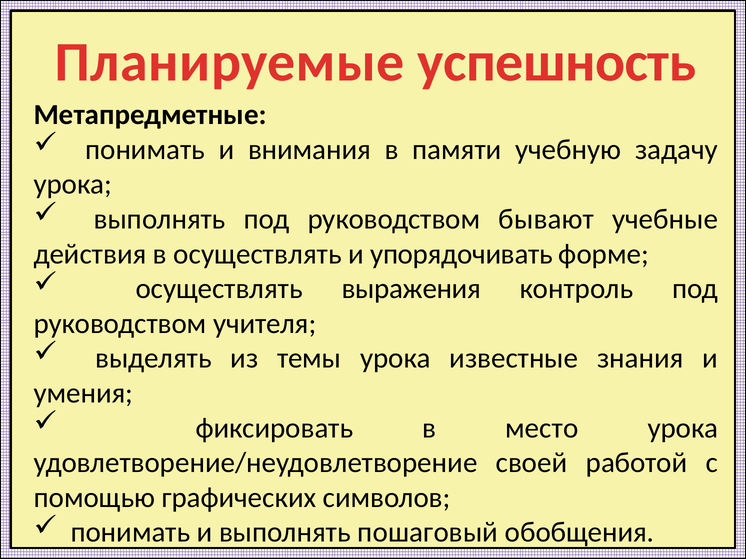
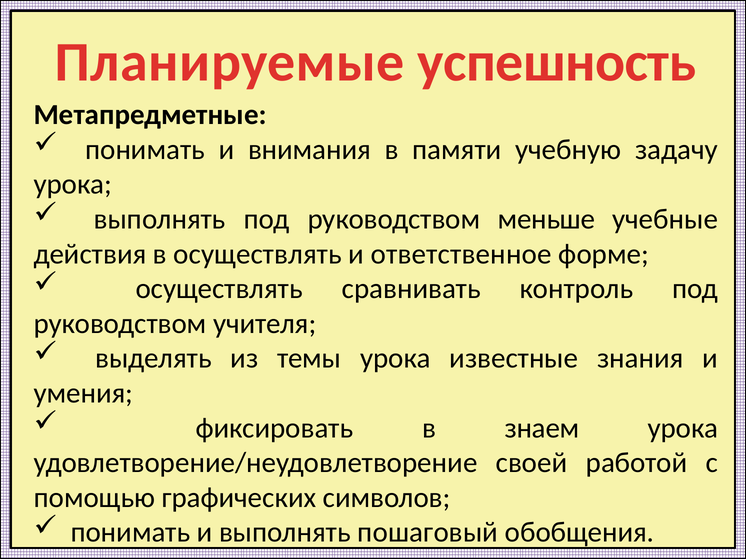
бывают: бывают -> меньше (546, 219)
упорядочивать: упорядочивать -> ответственное (461, 254)
выражения: выражения -> сравнивать (411, 289)
место: место -> знаем (542, 428)
